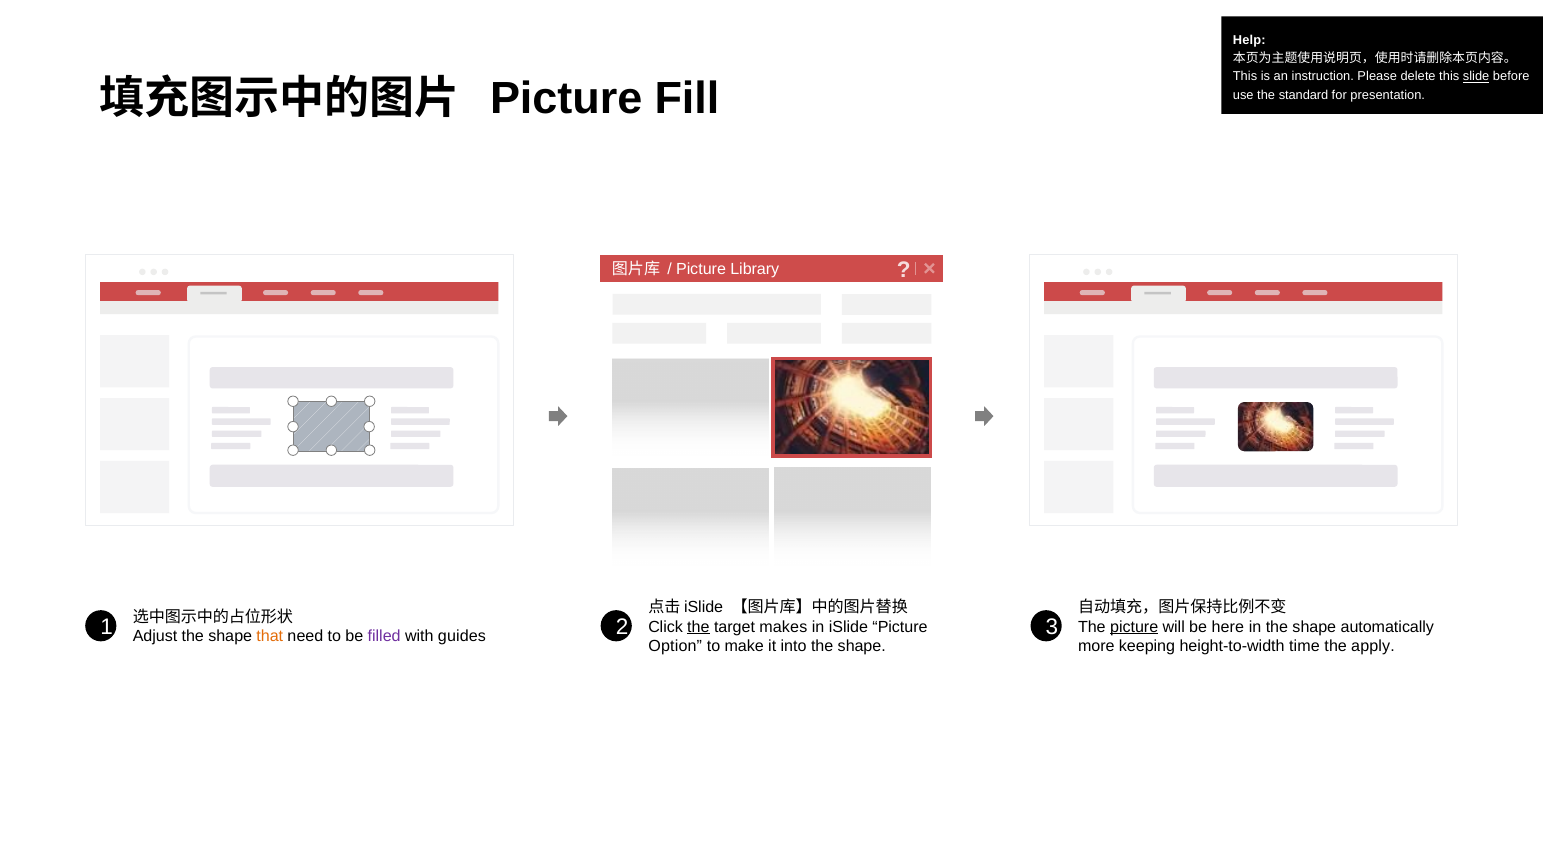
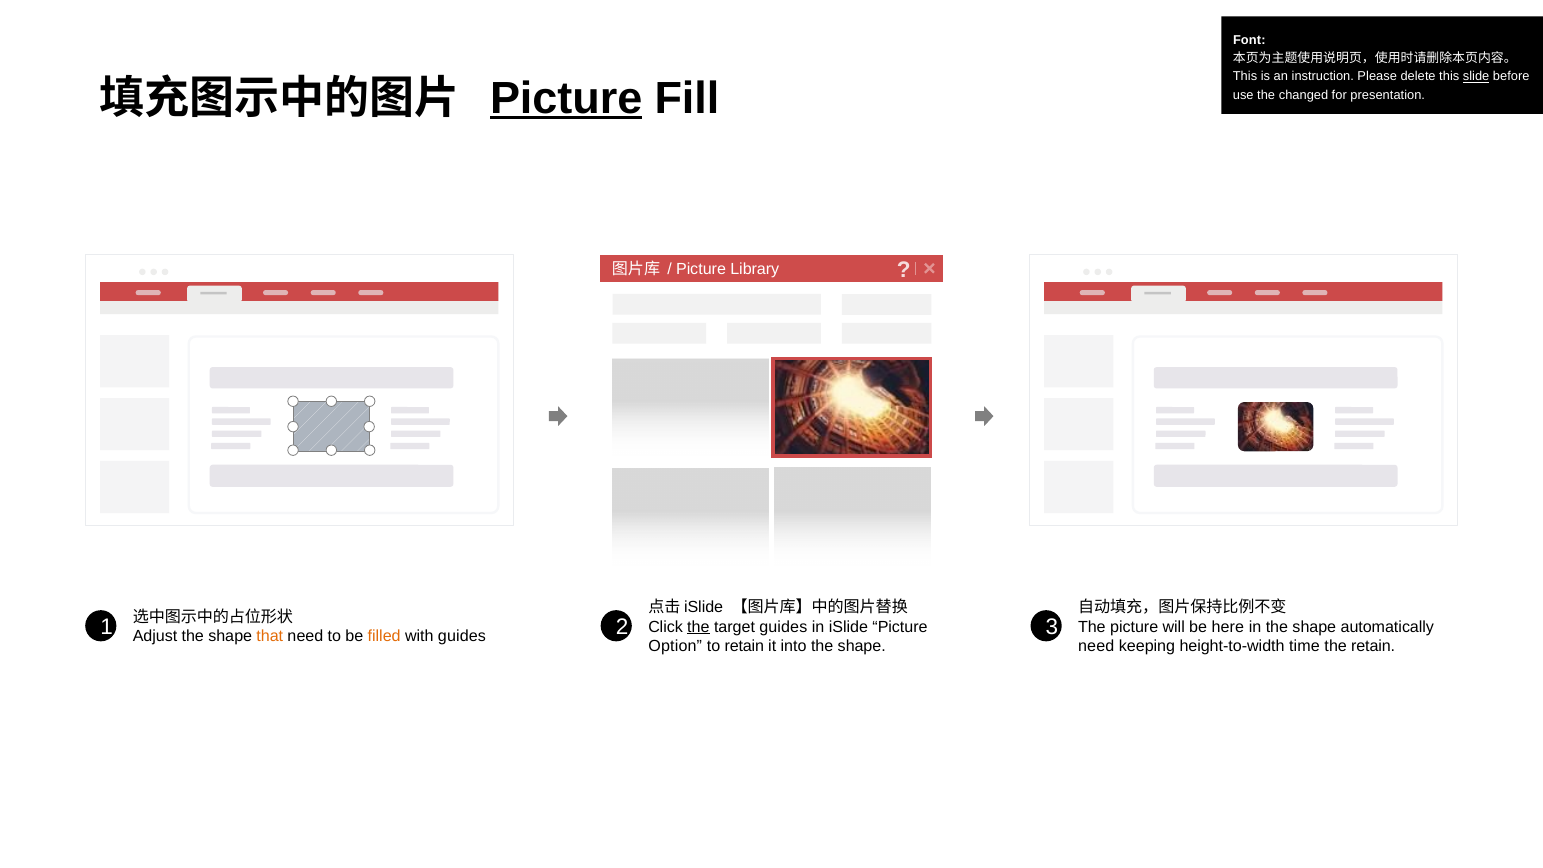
Help: Help -> Font (1249, 40)
Picture underline: none -> present (566, 98)
standard: standard -> changed (1304, 95)
target makes: makes -> guides (783, 627)
picture underline: present -> none (1134, 627)
filled colour: purple -> orange (384, 637)
to make: make -> retain (744, 646)
more: more -> need (1096, 646)
the apply: apply -> retain (1373, 646)
